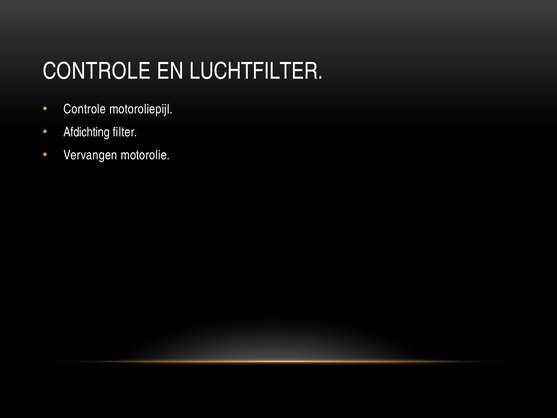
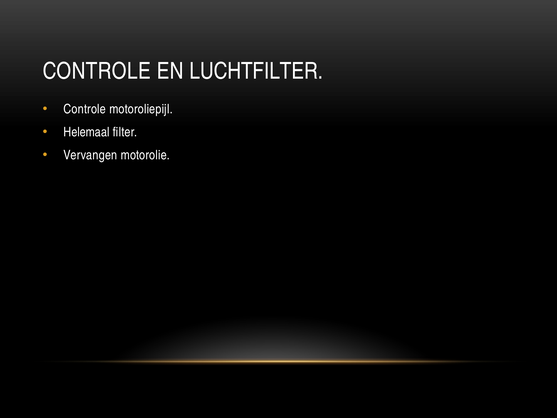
Afdichting: Afdichting -> Helemaal (87, 132)
